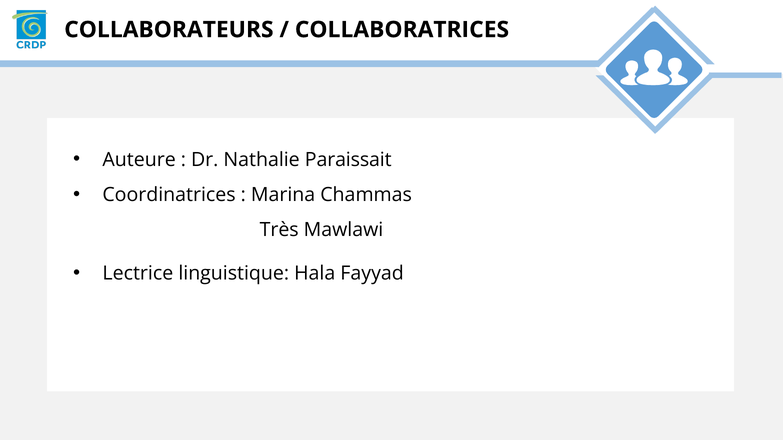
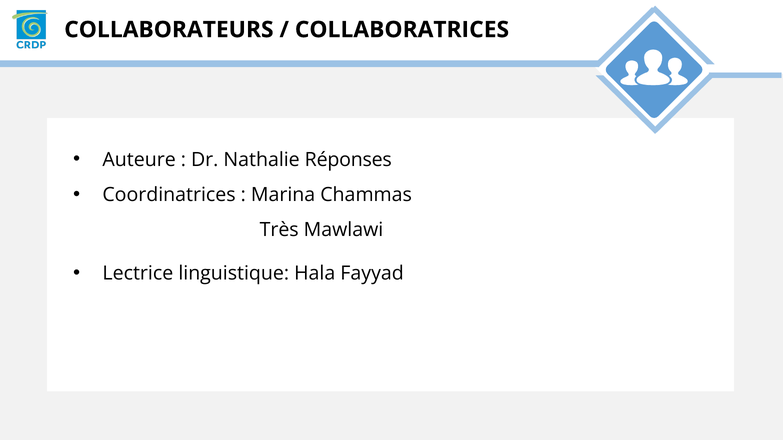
Paraissait: Paraissait -> Réponses (348, 160)
